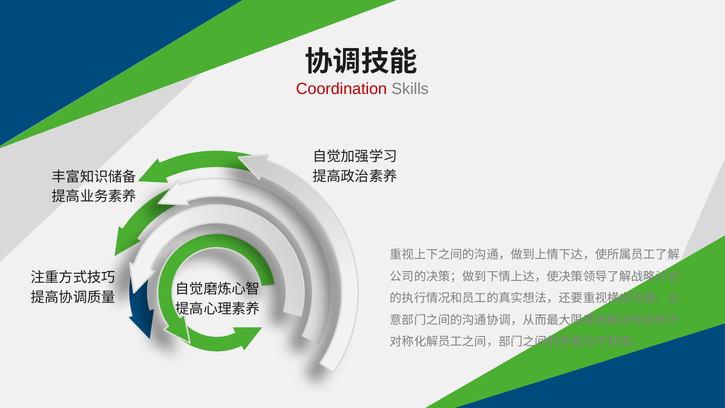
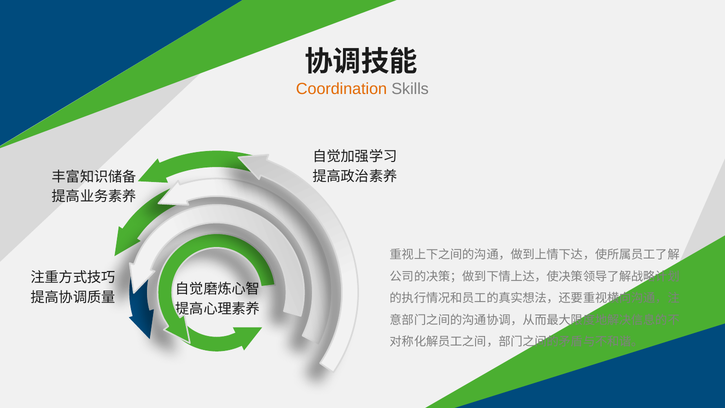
Coordination colour: red -> orange (342, 89)
